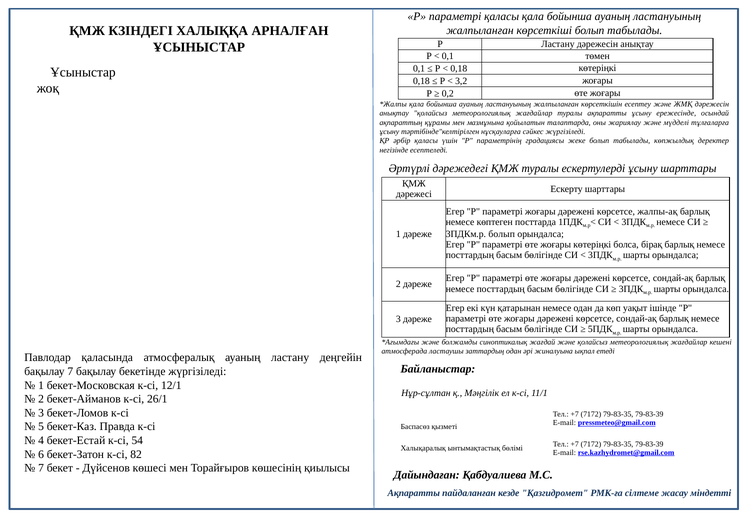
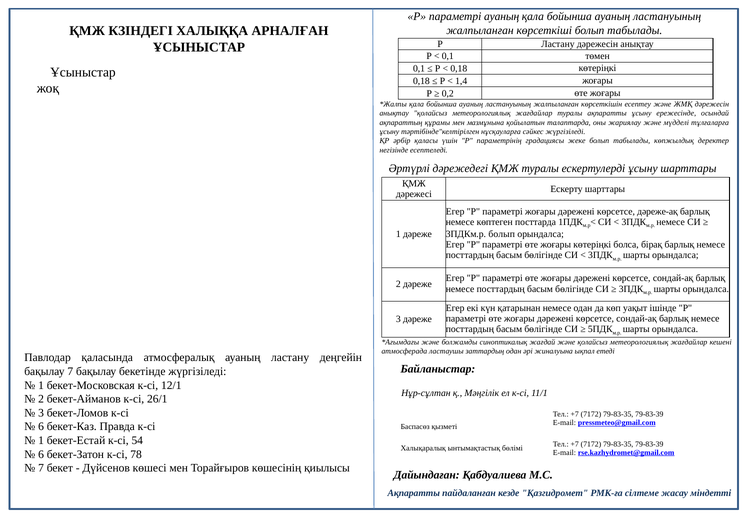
параметрі қаласы: қаласы -> ауаның (502, 16)
3,2: 3,2 -> 1,4 (461, 81)
жалпы-ақ: жалпы-ақ -> дәреже-ақ (657, 211)
5: 5 -> 6 (41, 427)
4: 4 -> 1 (41, 440)
82: 82 -> 78 (136, 454)
